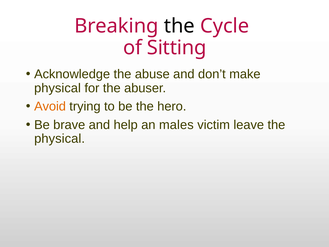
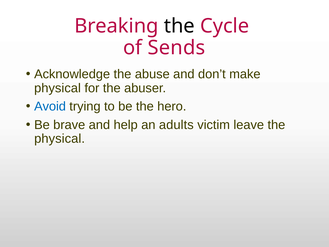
Sitting: Sitting -> Sends (176, 48)
Avoid colour: orange -> blue (50, 106)
males: males -> adults (176, 125)
